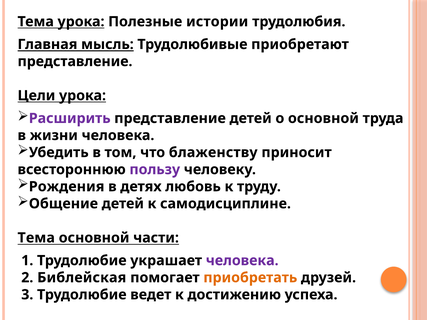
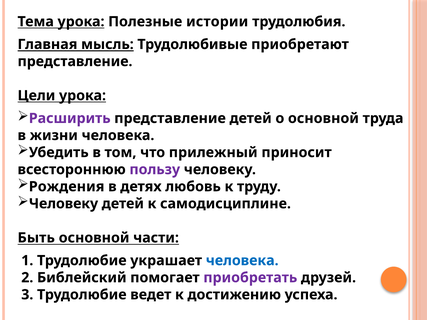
блаженству: блаженству -> прилежный (213, 153)
Общение: Общение -> Человеку (63, 204)
Тема: Тема -> Быть (36, 238)
человека colour: purple -> blue (242, 261)
Библейская: Библейская -> Библейский (82, 278)
приобретать colour: orange -> purple (250, 278)
